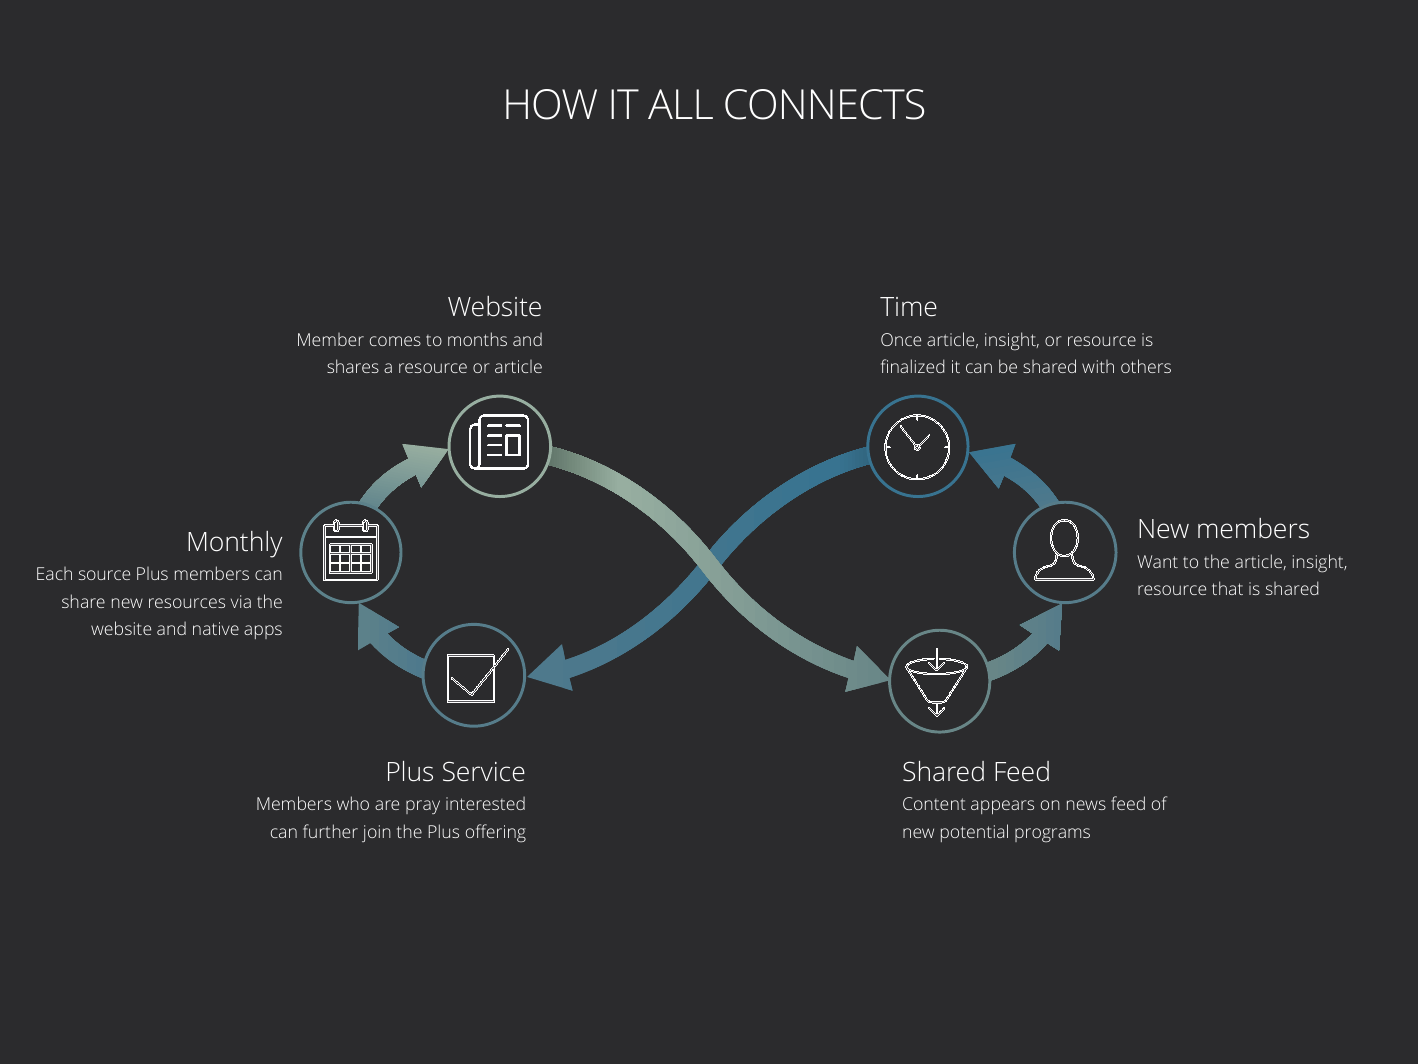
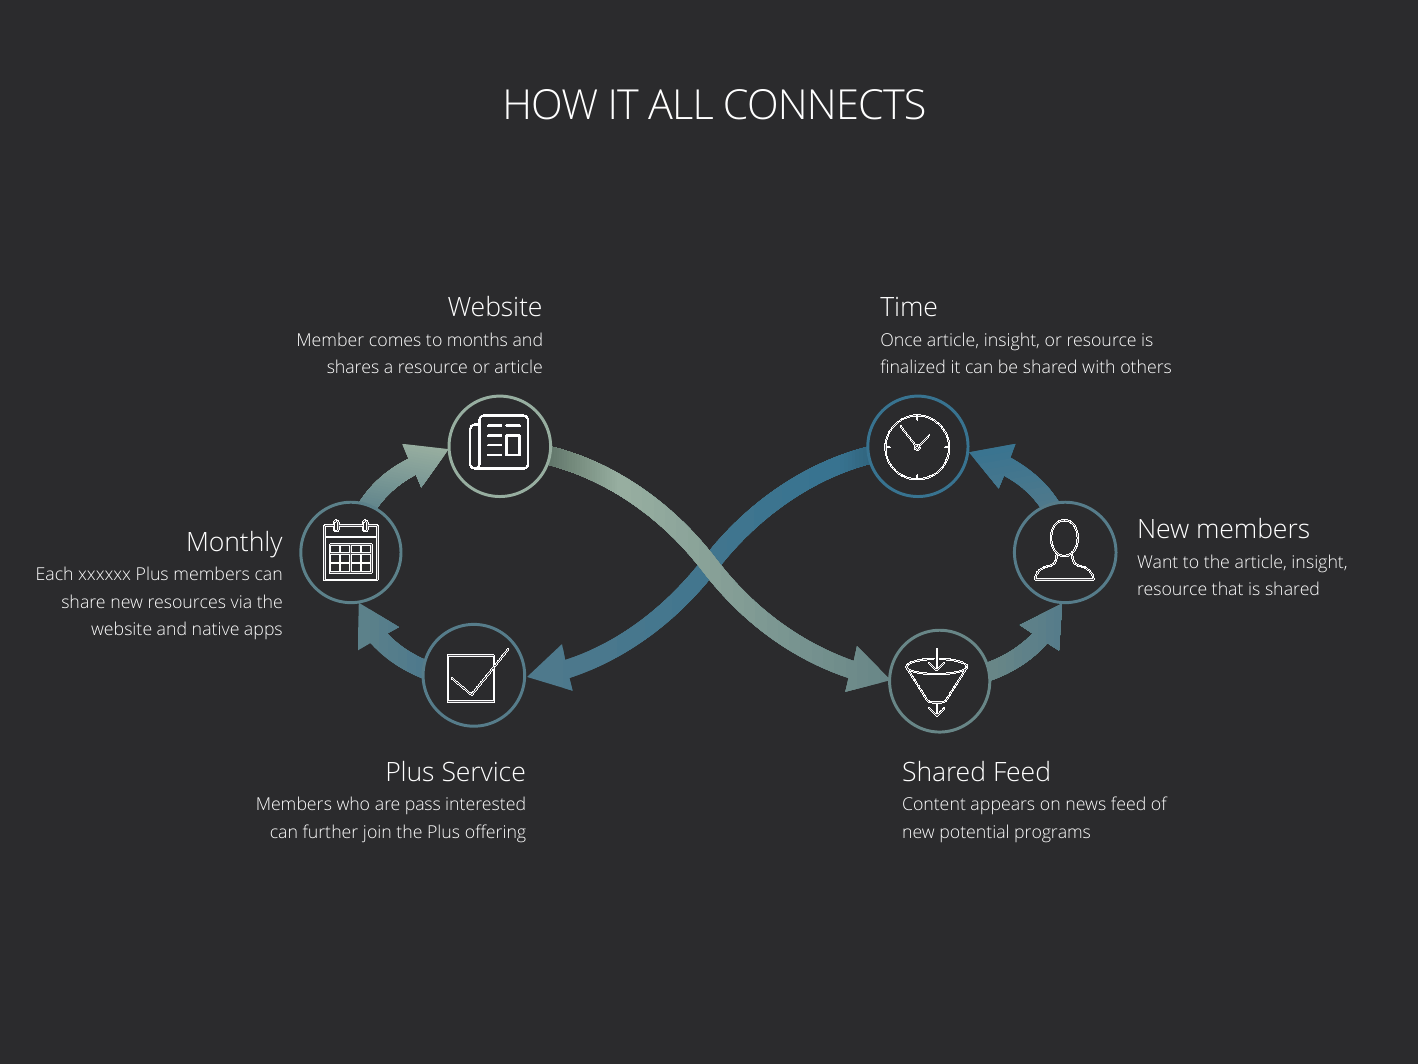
source: source -> xxxxxx (105, 574)
pray: pray -> pass (423, 805)
